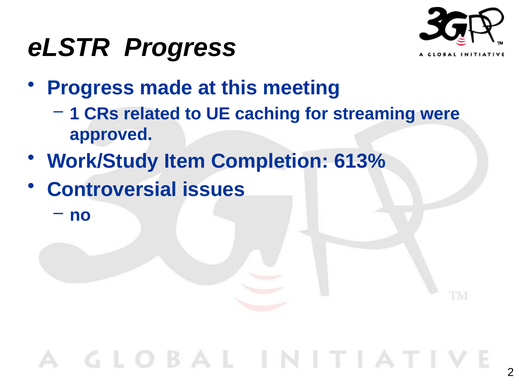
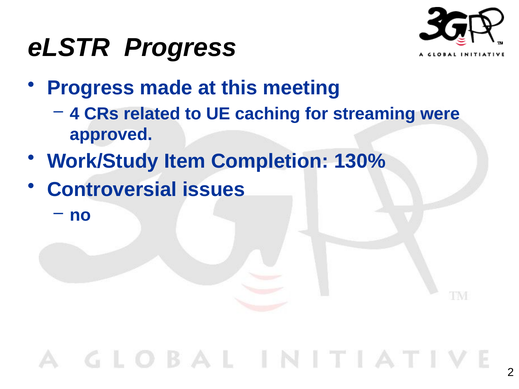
1: 1 -> 4 (75, 114)
613%: 613% -> 130% (360, 161)
